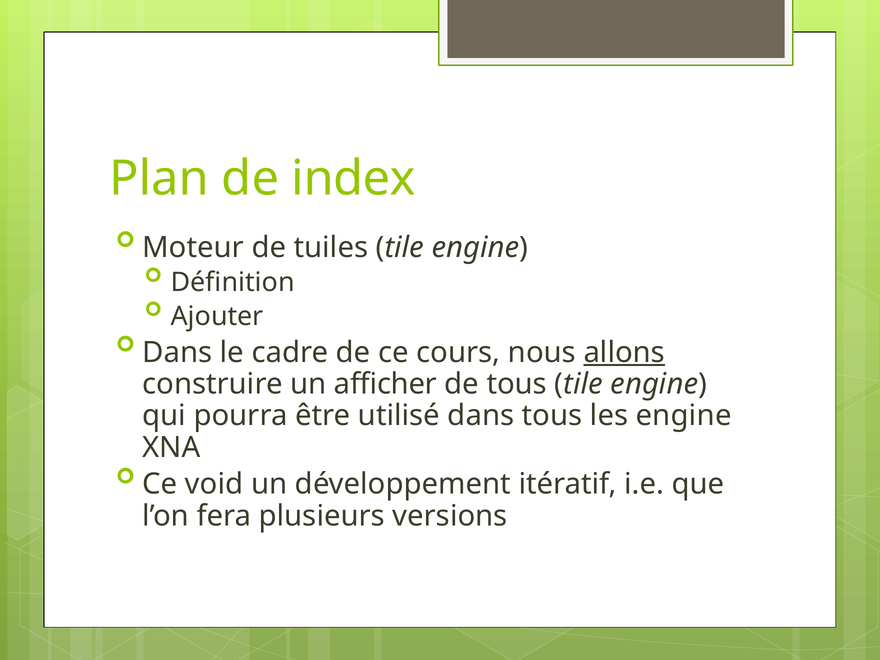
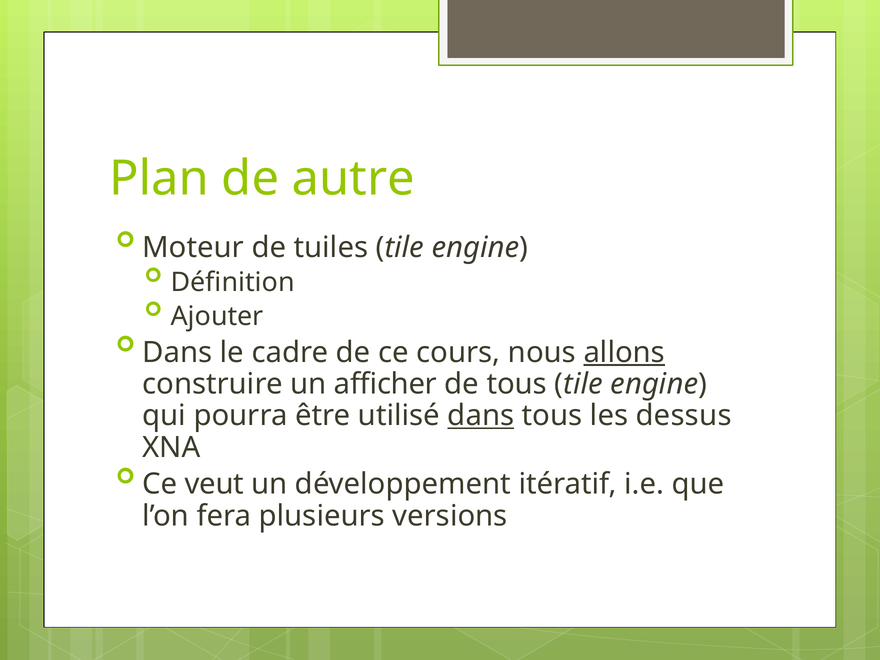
index: index -> autre (353, 179)
dans underline: none -> present (481, 416)
les engine: engine -> dessus (684, 416)
void: void -> veut (214, 484)
